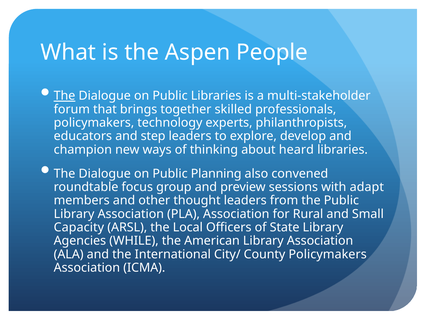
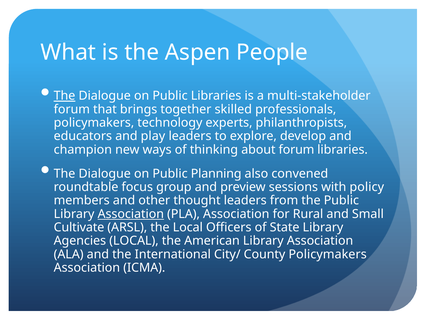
step: step -> play (153, 136)
about heard: heard -> forum (297, 149)
adapt: adapt -> policy (367, 187)
Association underline: none -> present (131, 214)
Capacity: Capacity -> Cultivate (79, 227)
Agencies WHILE: WHILE -> LOCAL (134, 240)
